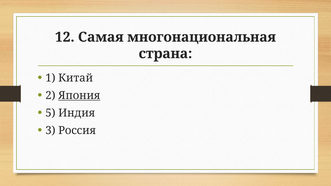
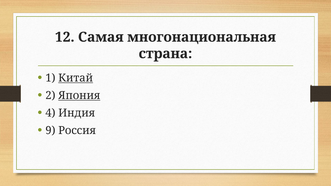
Китай underline: none -> present (76, 78)
5: 5 -> 4 (50, 113)
3: 3 -> 9 (50, 131)
